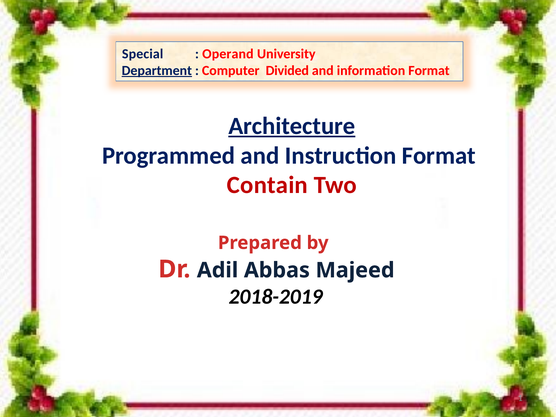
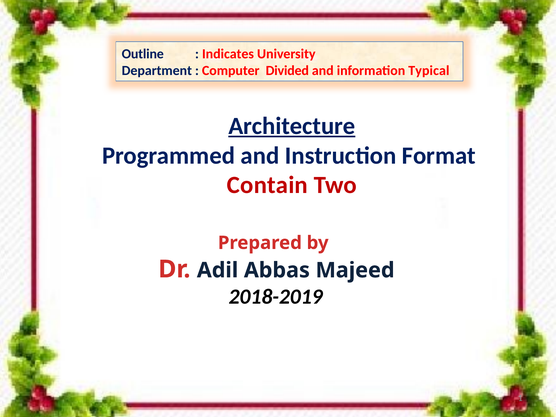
Special: Special -> Outline (143, 54)
Operand: Operand -> Indicates (228, 54)
Department underline: present -> none (157, 71)
information Format: Format -> Typical (429, 71)
